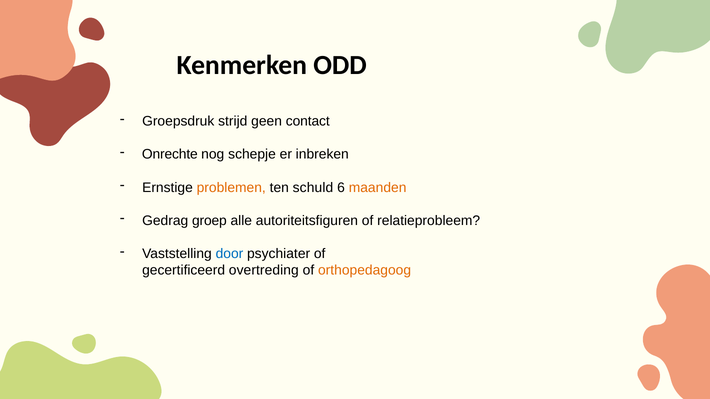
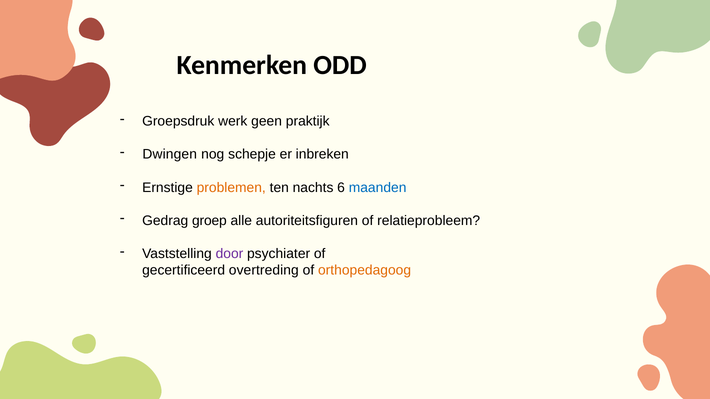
strijd: strijd -> werk (233, 121)
contact: contact -> praktijk (308, 121)
Onrechte: Onrechte -> Dwingen (170, 155)
schuld: schuld -> nachts (313, 188)
maanden colour: orange -> blue (378, 188)
door colour: blue -> purple (229, 254)
